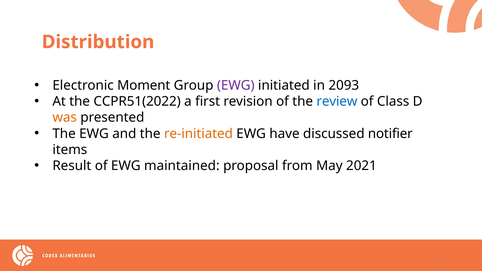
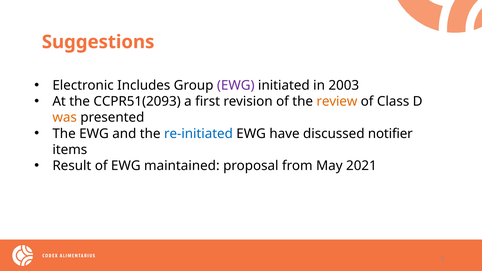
Distribution: Distribution -> Suggestions (98, 42)
Moment: Moment -> Includes (144, 85)
2093: 2093 -> 2003 (344, 85)
CCPR51(2022: CCPR51(2022 -> CCPR51(2093 (137, 102)
review colour: blue -> orange (337, 102)
re-initiated colour: orange -> blue (198, 134)
